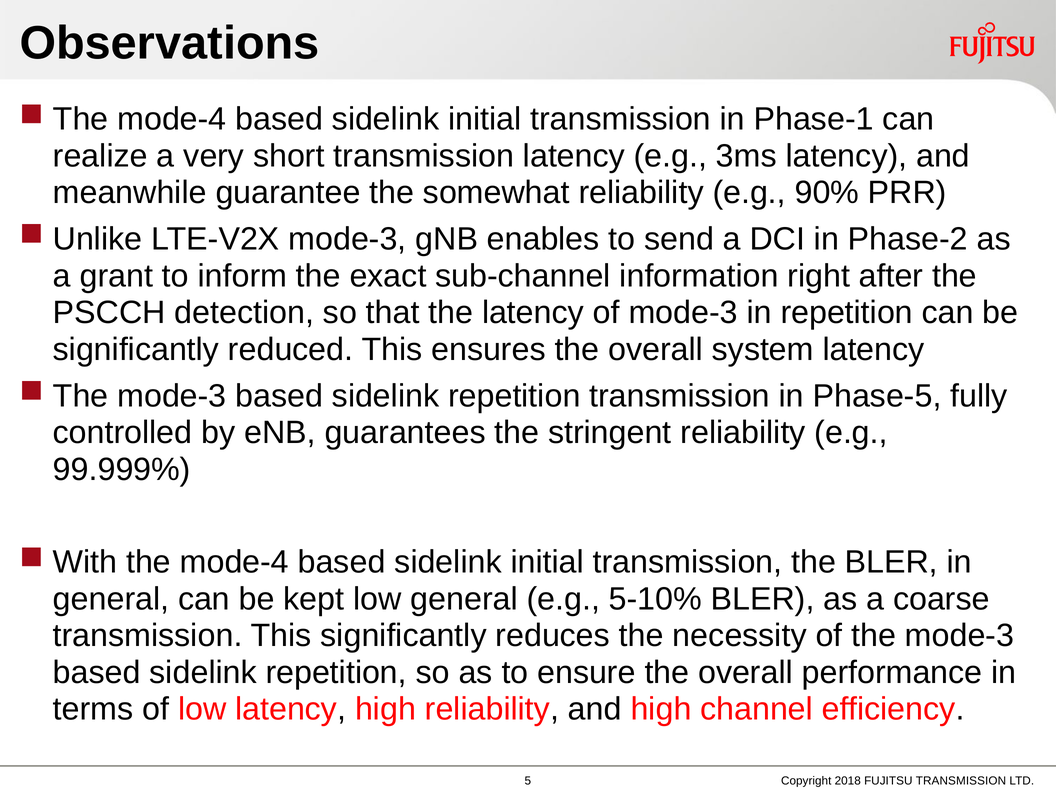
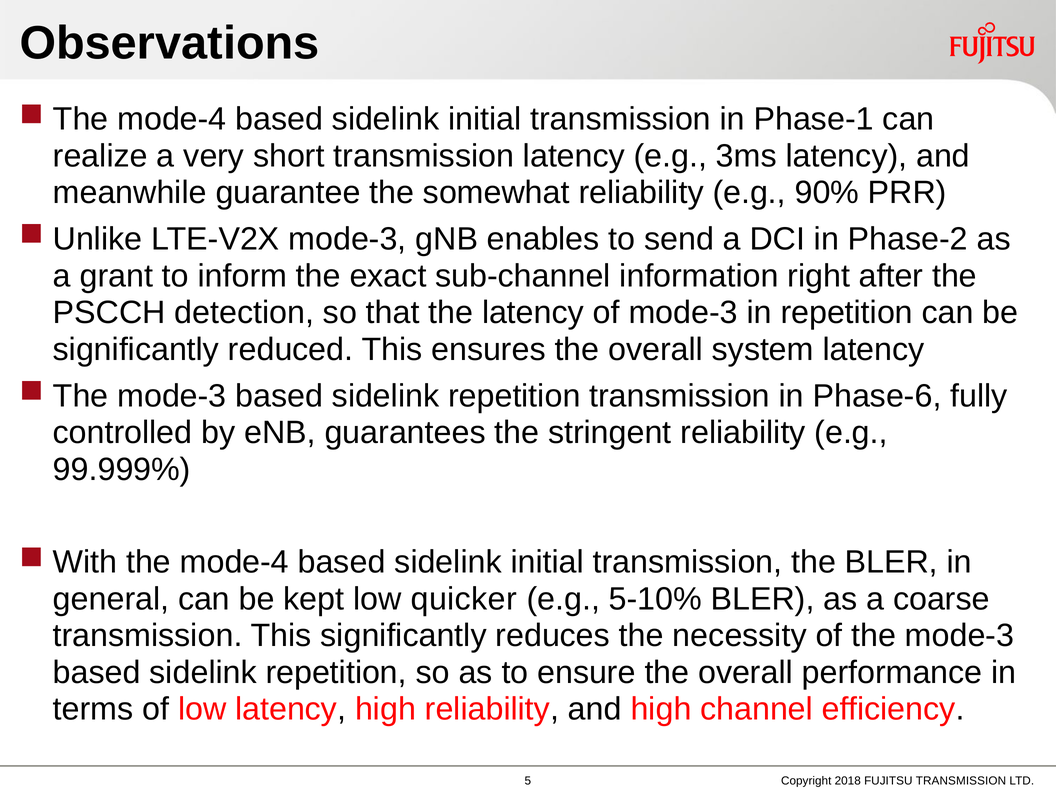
Phase-5: Phase-5 -> Phase-6 (877, 396)
low general: general -> quicker (464, 599)
